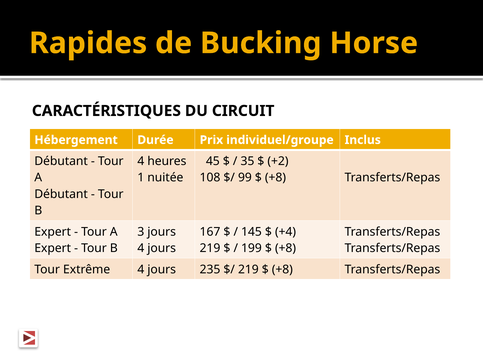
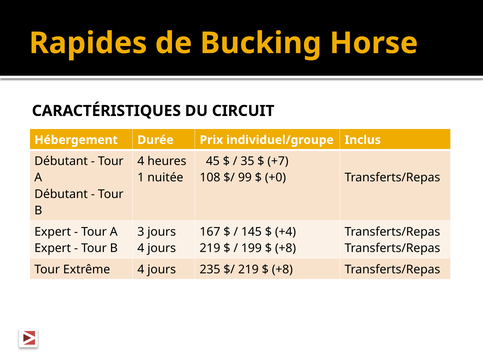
+2: +2 -> +7 (278, 161)
+8: +8 -> +0 (275, 178)
